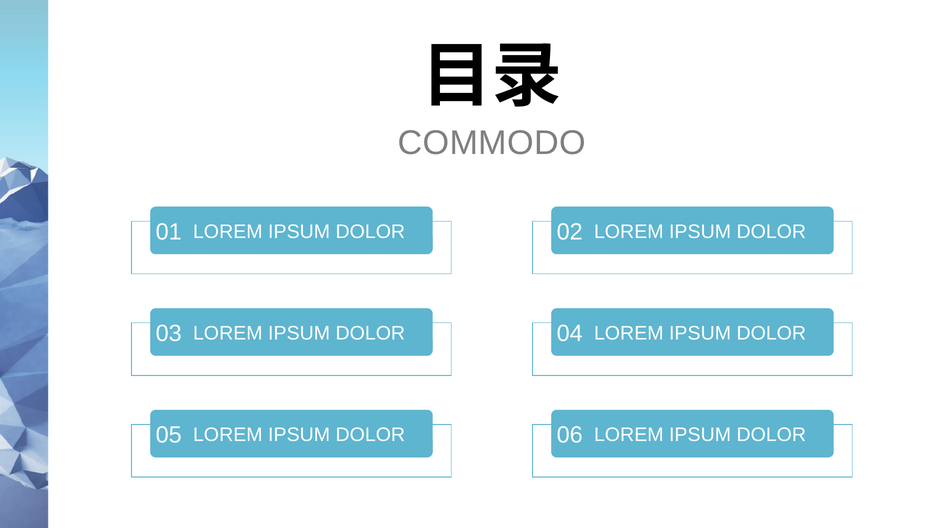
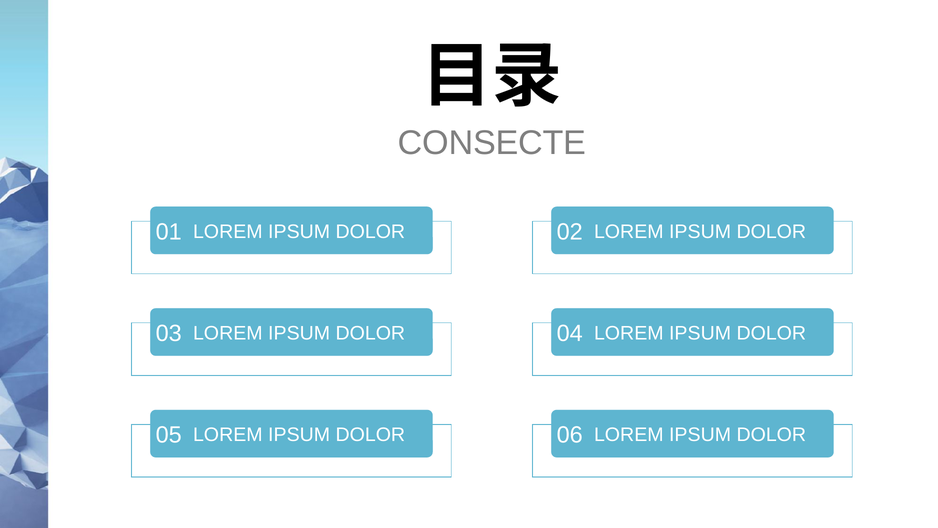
COMMODO: COMMODO -> CONSECTE (492, 143)
